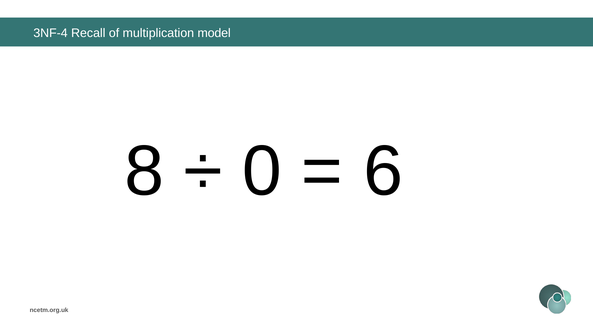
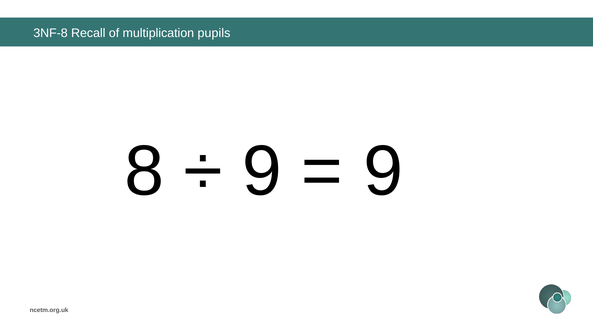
3NF-4: 3NF-4 -> 3NF-8 (51, 33)
model: model -> pupils (214, 33)
0: 0 -> 9 (262, 171)
6: 6 -> 9 (383, 171)
